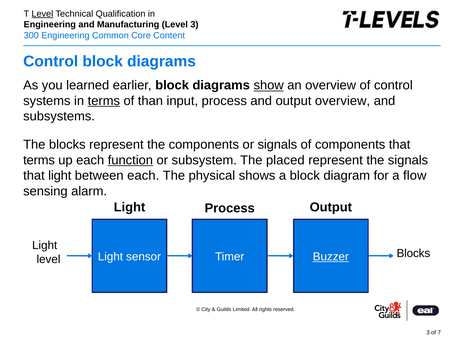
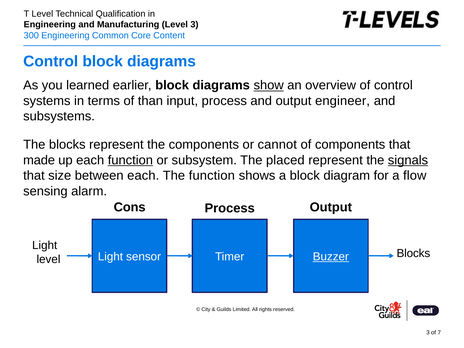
Level underline: present -> none (42, 14)
terms underline: present -> none (104, 101)
output overview: overview -> engineer (343, 101)
or signals: signals -> cannot (277, 145)
terms: terms -> made (39, 160)
signals underline: none -> present (408, 160)
that light: light -> size (60, 176)
The physical: physical -> function (212, 176)
Light: Light -> Cons (130, 207)
